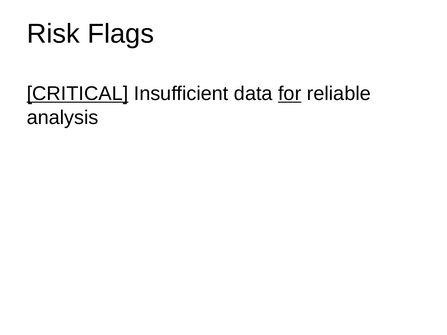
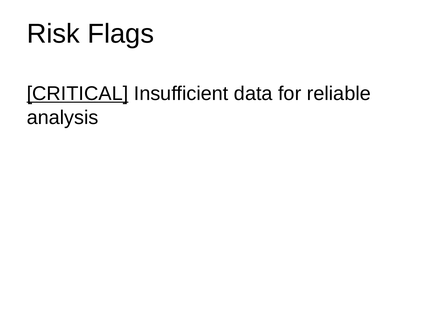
for underline: present -> none (290, 94)
